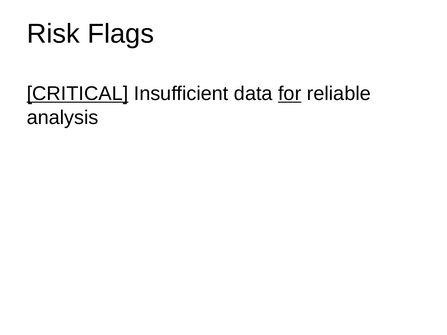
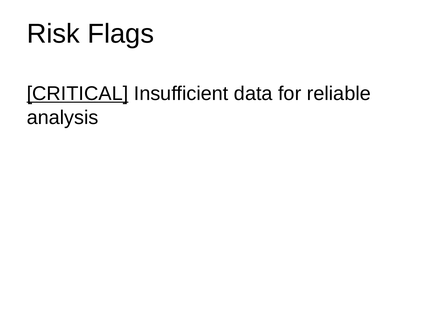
for underline: present -> none (290, 94)
